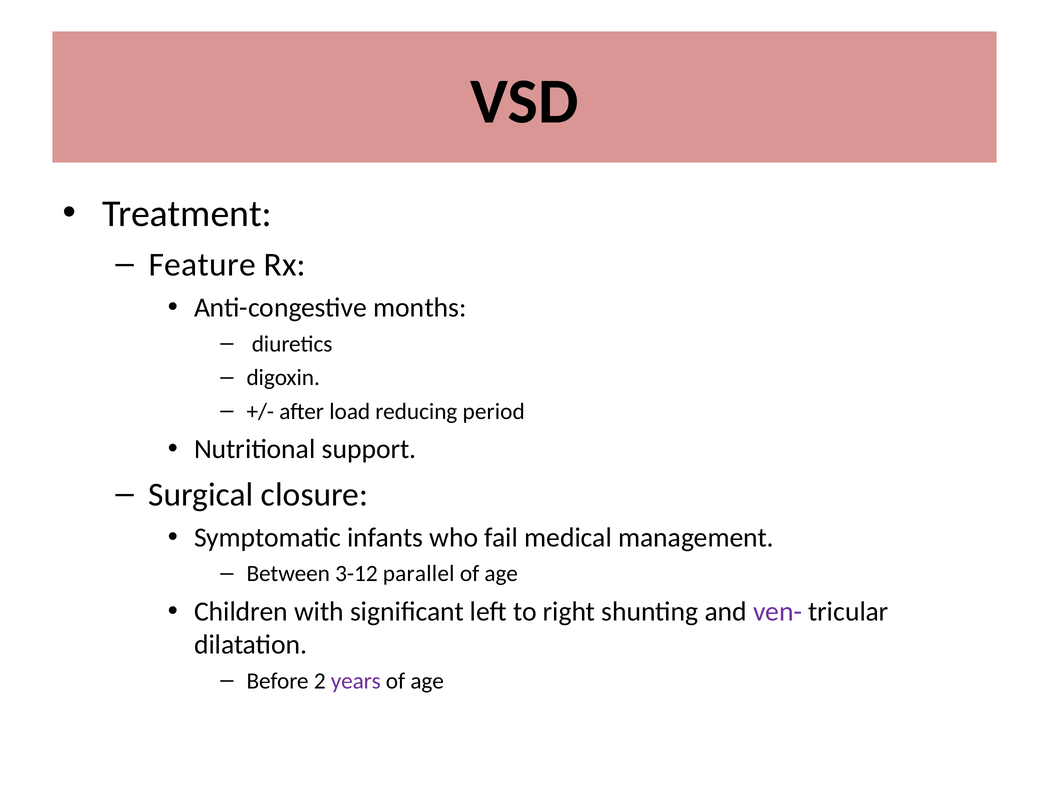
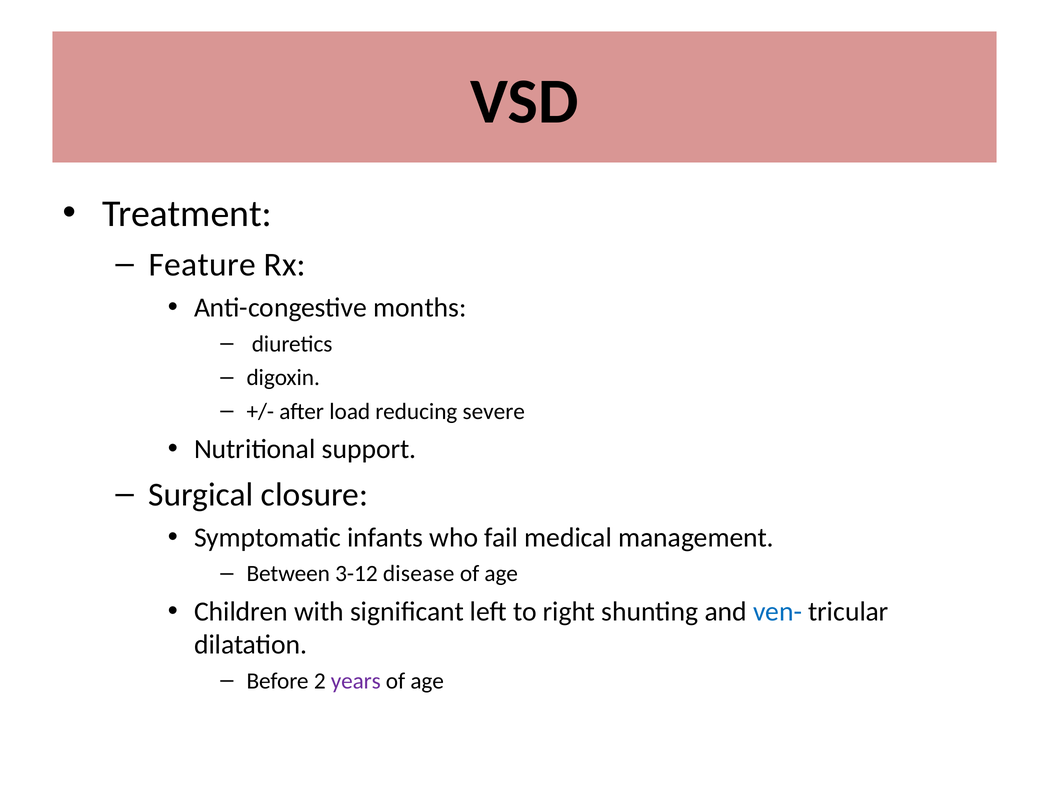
period: period -> severe (494, 412)
parallel: parallel -> disease (419, 574)
ven- colour: purple -> blue (777, 612)
